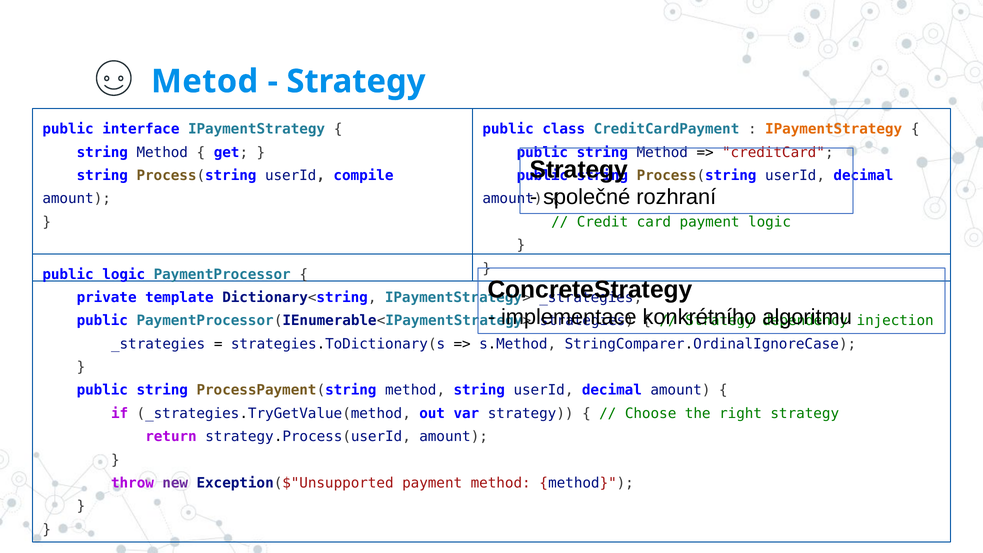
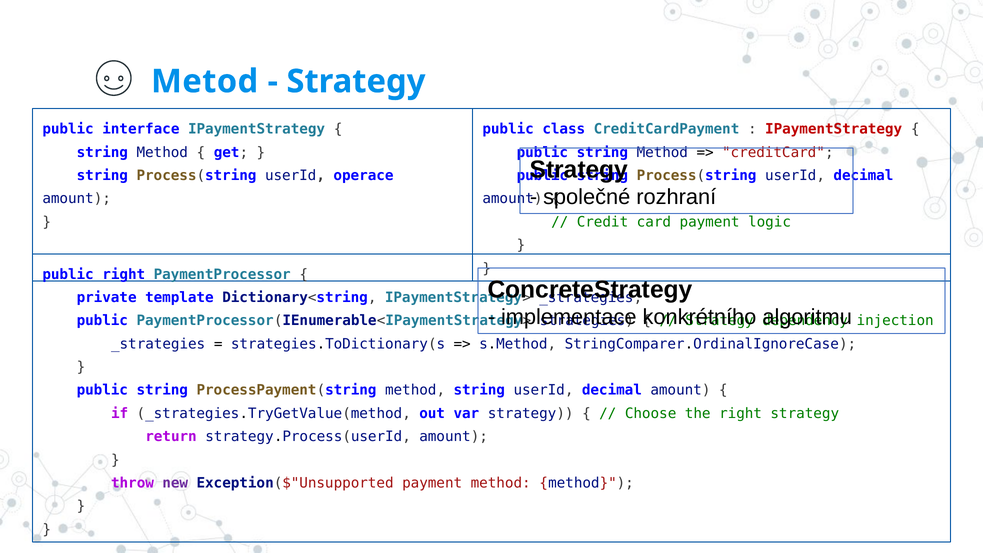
IPaymentStrategy colour: orange -> red (834, 129)
compile: compile -> operace (363, 176)
public logic: logic -> right (124, 274)
